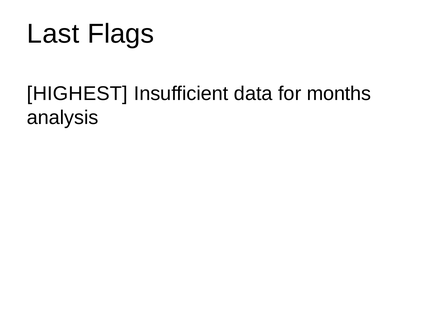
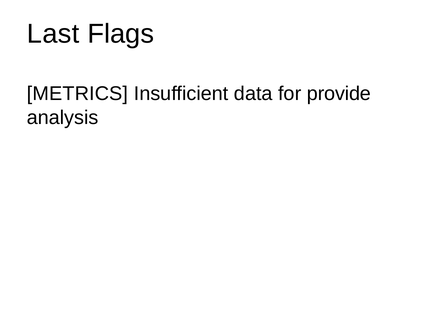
HIGHEST: HIGHEST -> METRICS (77, 94)
months: months -> provide (339, 94)
